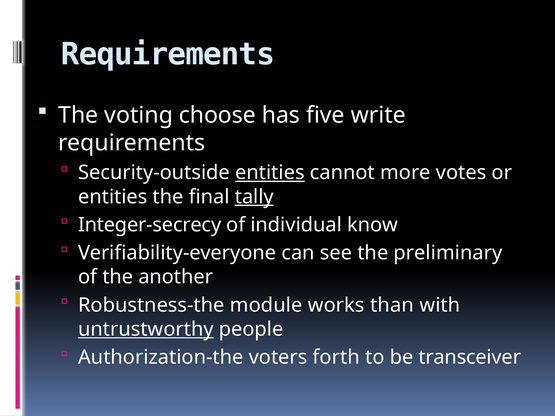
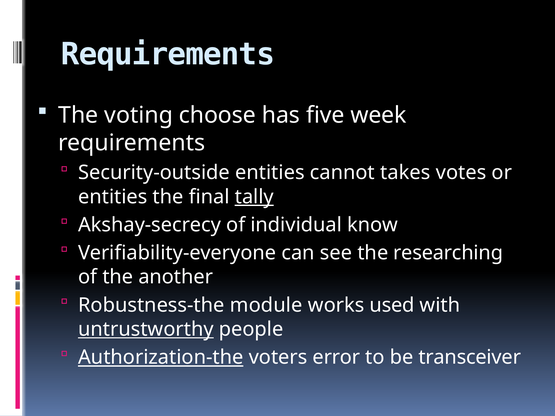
write: write -> week (378, 115)
entities underline: present -> none (270, 173)
more: more -> takes (405, 173)
Integer-secrecy: Integer-secrecy -> Akshay-secrecy (150, 225)
preliminary: preliminary -> researching (448, 253)
than: than -> used (392, 305)
Authorization-the underline: none -> present (161, 358)
forth: forth -> error (336, 358)
